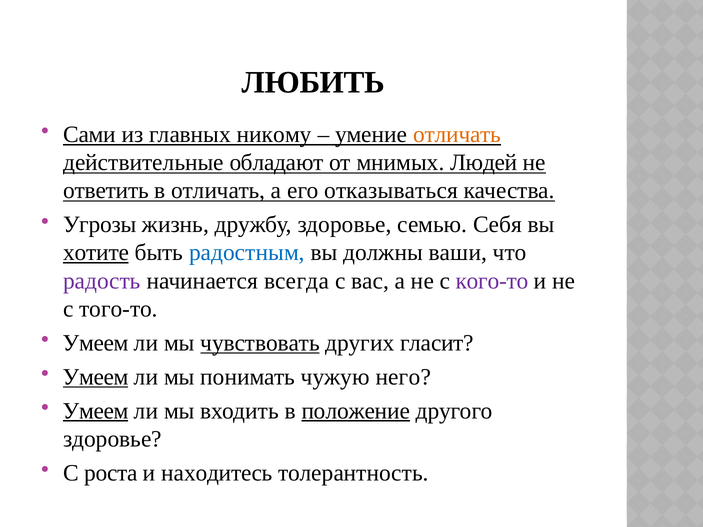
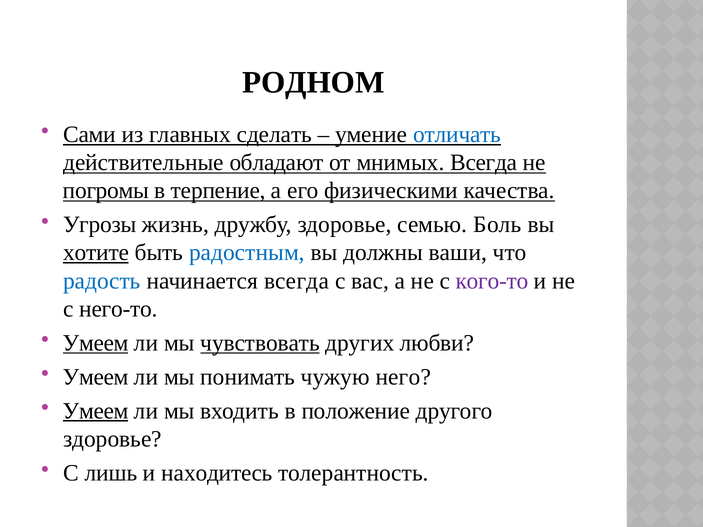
ЛЮБИТЬ: ЛЮБИТЬ -> РОДНОМ (313, 82)
никому: никому -> сделать (274, 134)
отличать colour: orange -> blue (457, 134)
мнимых Людей: Людей -> Всегда (484, 163)
ответить: ответить -> погромы (106, 191)
в отличать: отличать -> терпение (218, 191)
отказываться: отказываться -> физическими (391, 191)
Себя: Себя -> Боль (497, 225)
радость colour: purple -> blue (102, 281)
того-то: того-то -> него-то (119, 309)
Умеем underline: none -> present (96, 343)
гласит: гласит -> любви (437, 343)
Умеем underline: present -> none (96, 377)
положение underline: present -> none (356, 411)
роста: роста -> лишь (111, 473)
